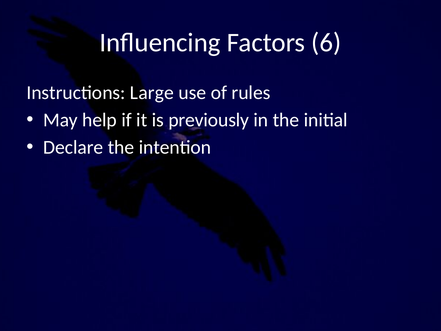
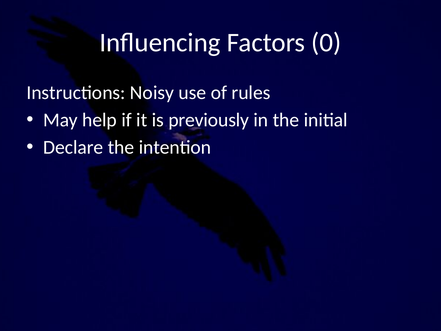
6: 6 -> 0 (326, 43)
Large: Large -> Noisy (152, 93)
